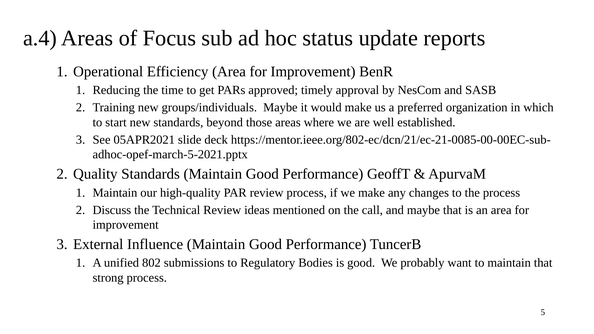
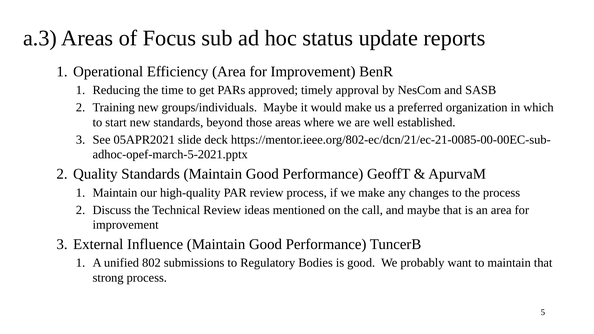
a.4: a.4 -> a.3 (40, 38)
